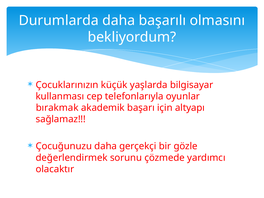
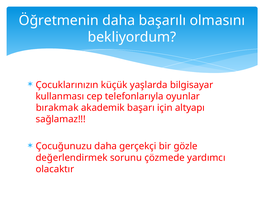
Durumlarda: Durumlarda -> Öğretmenin (59, 20)
